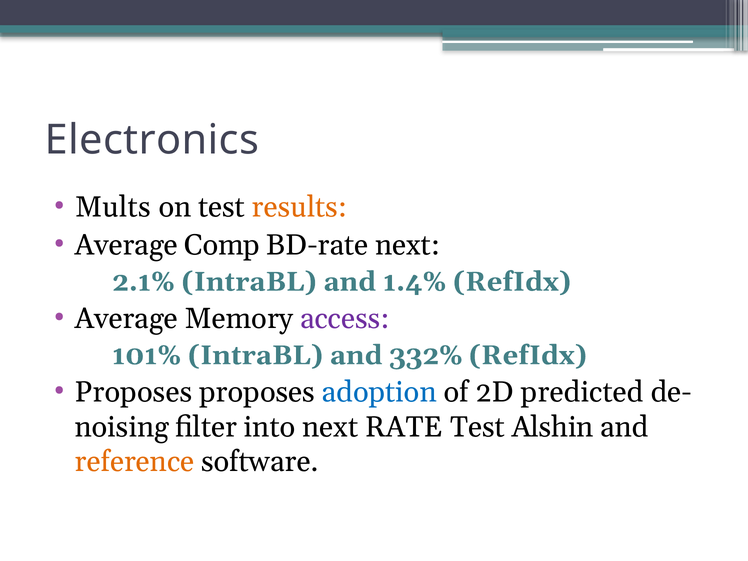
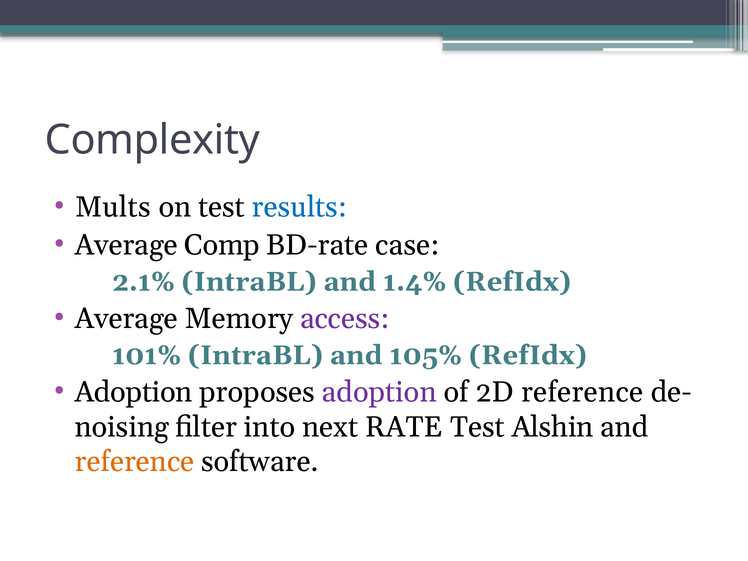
Electronics: Electronics -> Complexity (152, 140)
results colour: orange -> blue (299, 207)
BD-rate next: next -> case (407, 245)
332%: 332% -> 105% (426, 355)
Proposes: Proposes -> Adoption (134, 392)
adoption colour: blue -> purple (379, 392)
2D predicted: predicted -> reference (582, 392)
